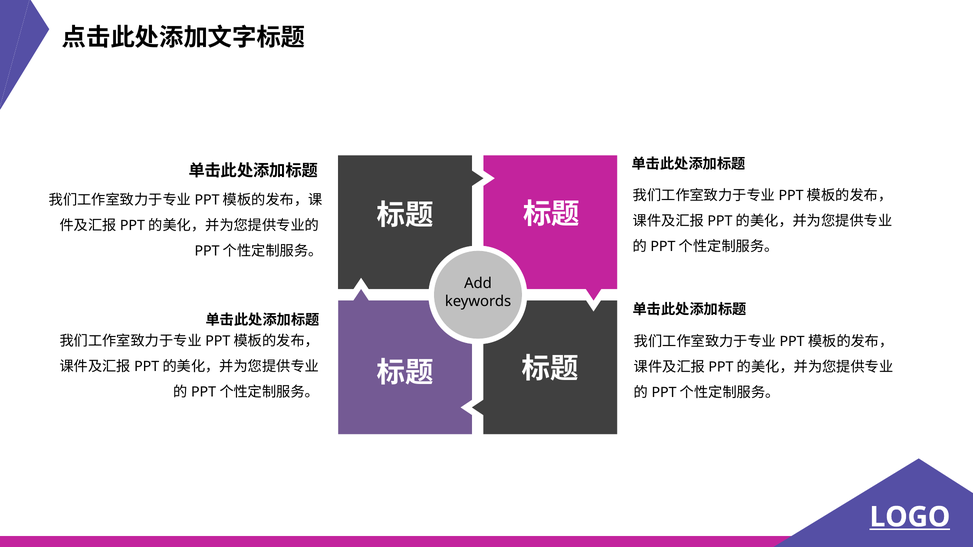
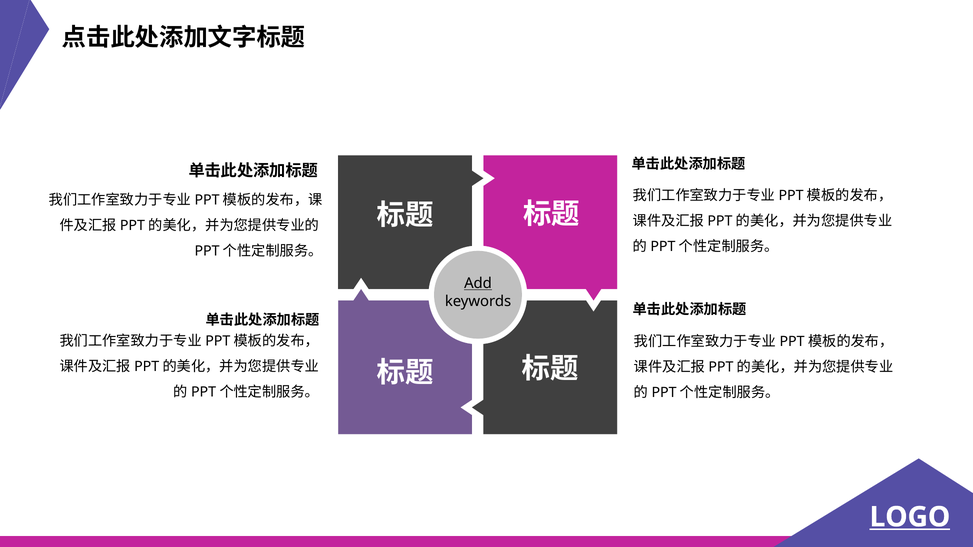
Add underline: none -> present (478, 283)
